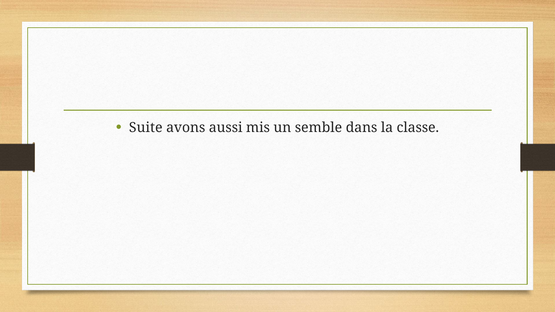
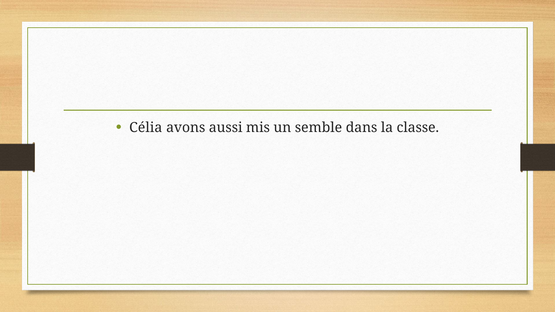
Suite: Suite -> Célia (146, 128)
